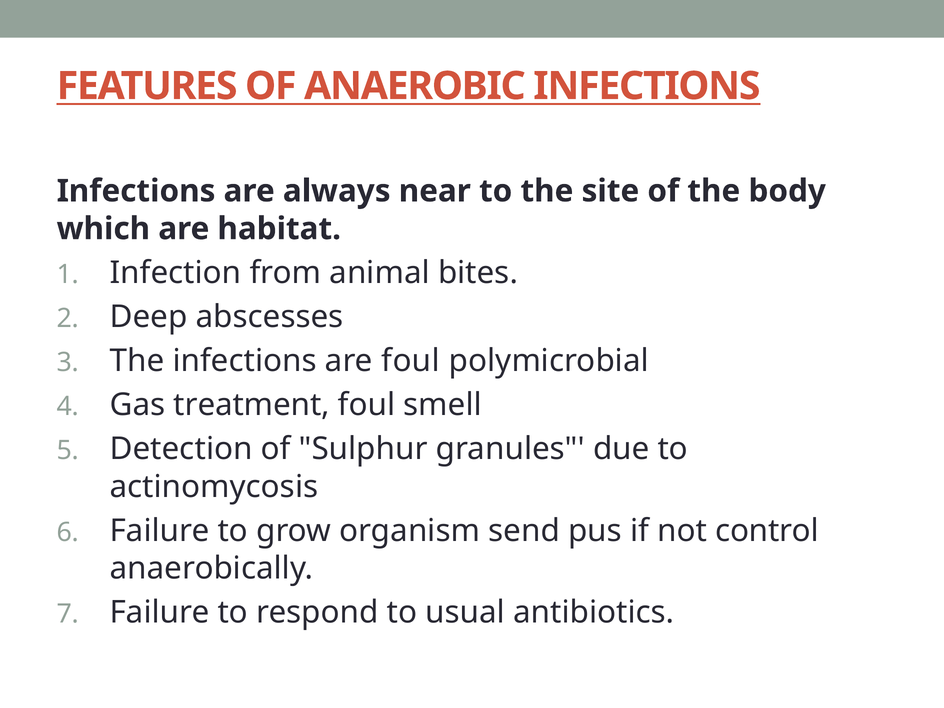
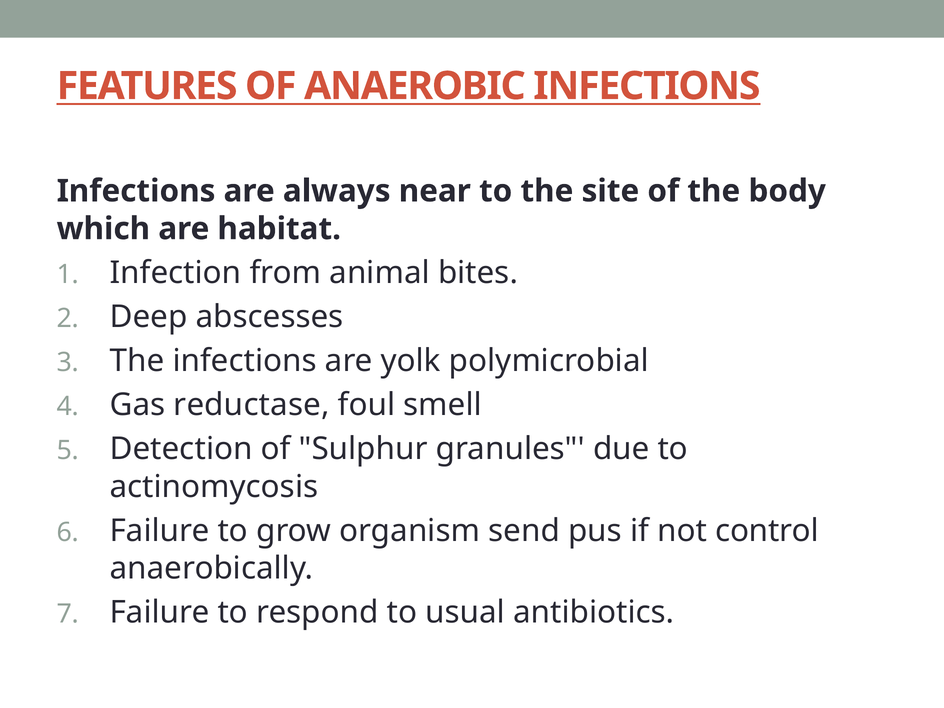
are foul: foul -> yolk (411, 361)
treatment: treatment -> reductase (252, 405)
